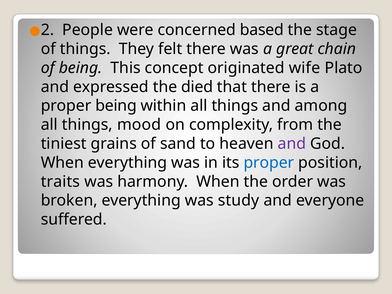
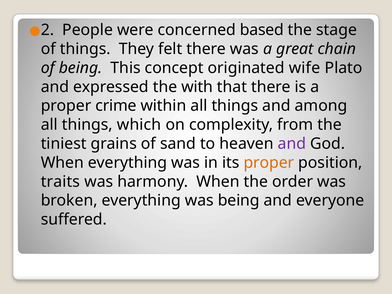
died: died -> with (197, 87)
proper being: being -> crime (116, 106)
mood: mood -> which (139, 125)
proper colour: blue -> orange (269, 163)
was study: study -> being (239, 201)
